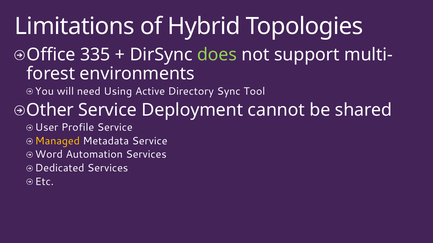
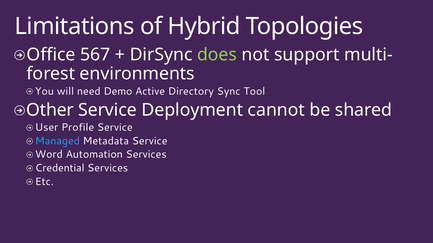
335: 335 -> 567 (95, 55)
Using: Using -> Demo (118, 91)
Managed colour: yellow -> light blue (57, 141)
Dedicated: Dedicated -> Credential (60, 168)
